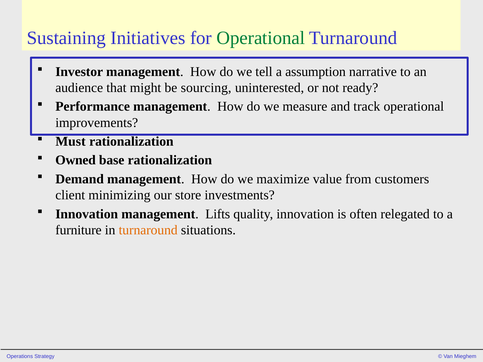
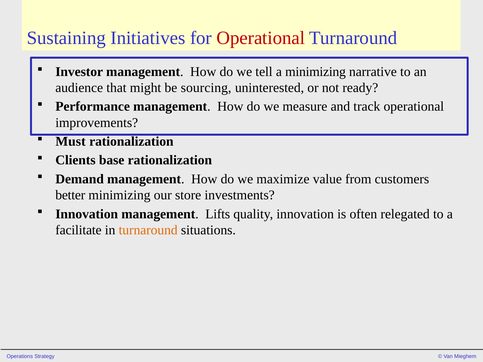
Operational colour: green -> red (261, 38)
a assumption: assumption -> minimizing (316, 72)
Owned: Owned -> Clients (75, 160)
client: client -> better (70, 195)
furniture: furniture -> facilitate (78, 230)
